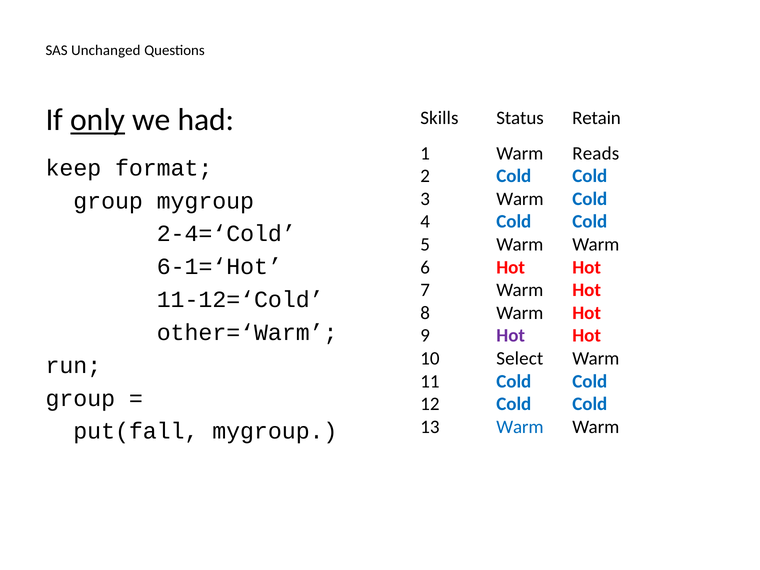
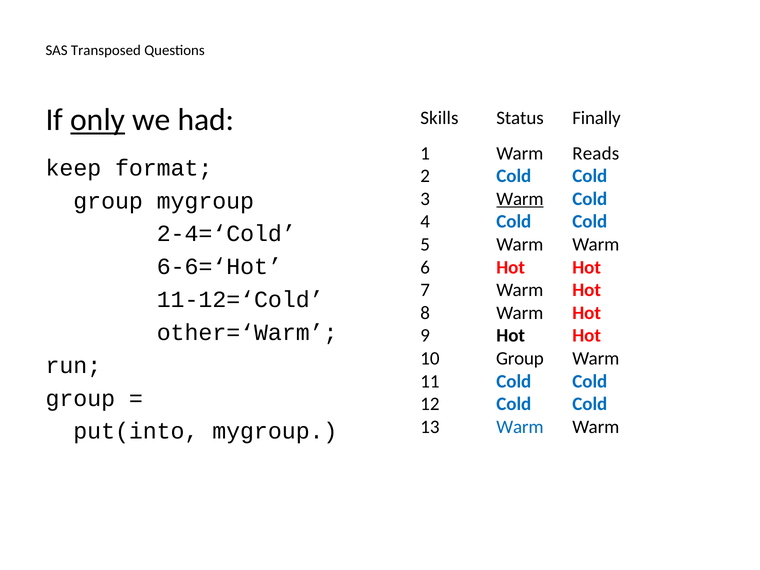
Unchanged: Unchanged -> Transposed (106, 50)
Retain: Retain -> Finally (596, 118)
Warm underline: none -> present (520, 199)
6-1=‘Hot: 6-1=‘Hot -> 6-6=‘Hot (219, 267)
Hot colour: purple -> black (511, 336)
10 Select: Select -> Group (520, 358)
put(fall: put(fall -> put(into (136, 431)
